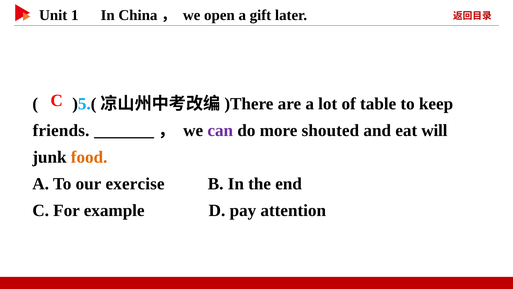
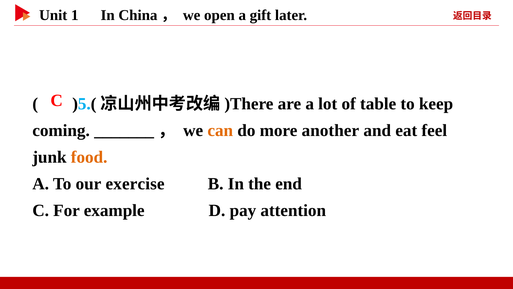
friends: friends -> coming (61, 130)
can colour: purple -> orange (220, 130)
shouted: shouted -> another (330, 130)
will: will -> feel (434, 130)
